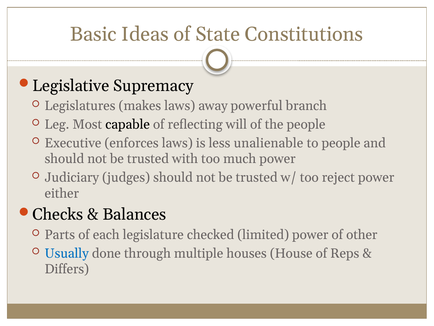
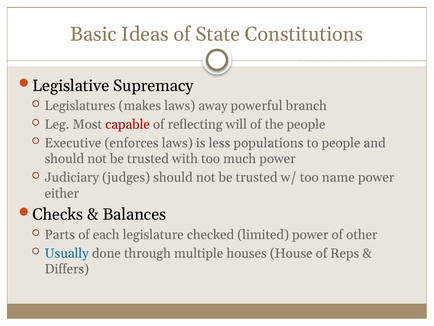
capable colour: black -> red (128, 124)
unalienable: unalienable -> populations (268, 143)
reject: reject -> name (338, 177)
